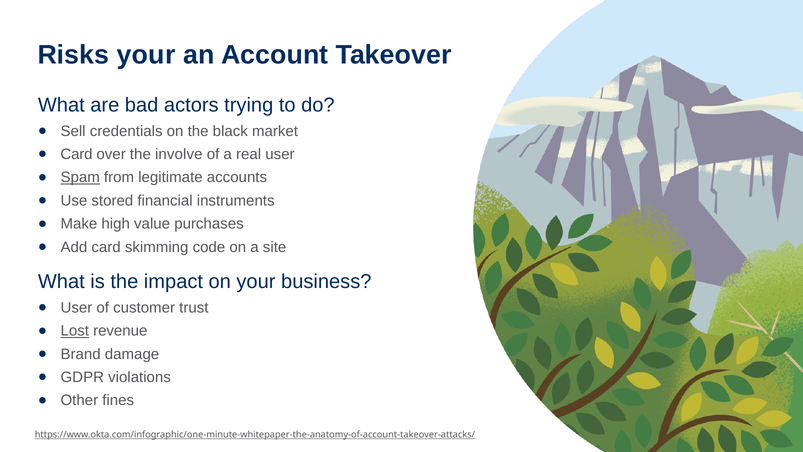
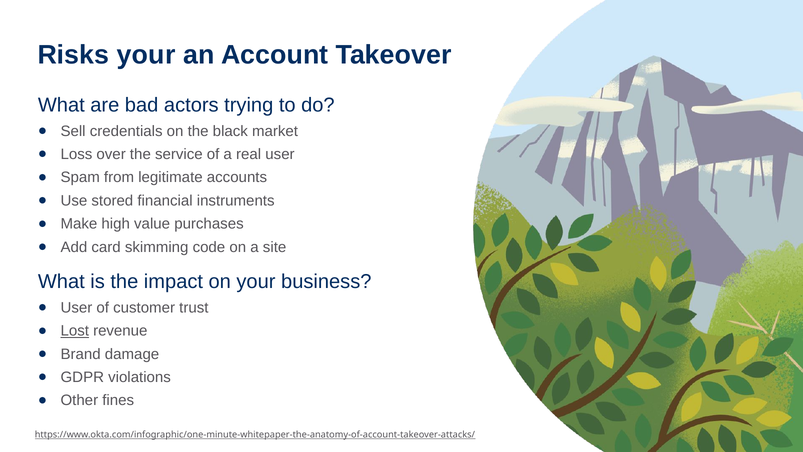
Card: Card -> Loss (76, 154)
involve: involve -> service (179, 154)
Spam underline: present -> none (80, 177)
